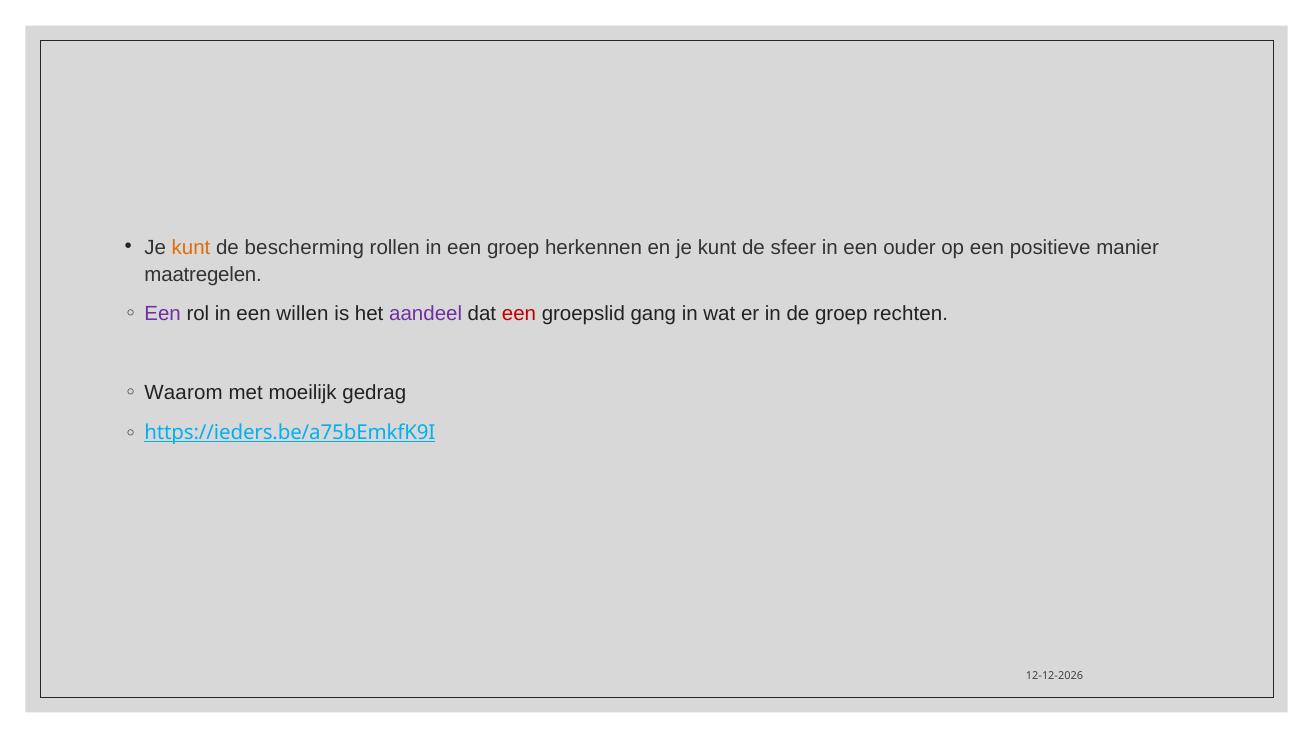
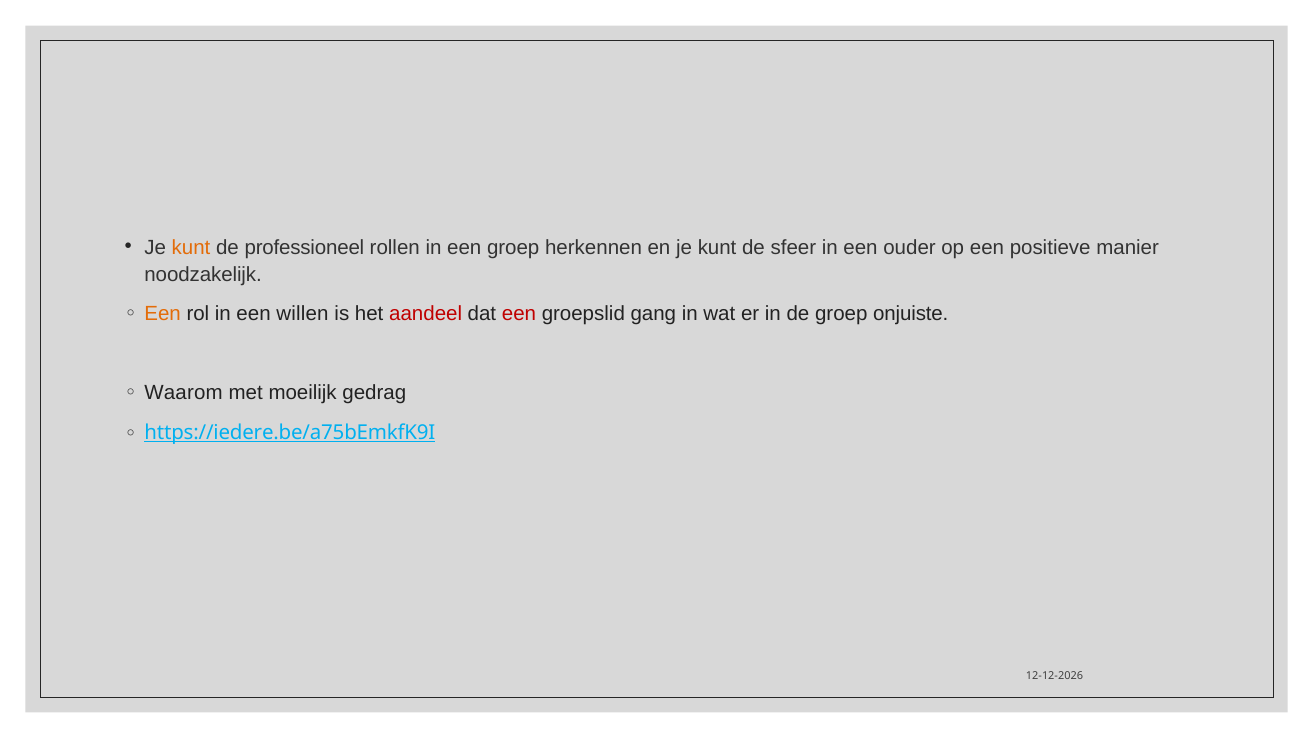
bescherming: bescherming -> professioneel (304, 248)
maatregelen: maatregelen -> noodzakelijk (203, 275)
Een colour: purple -> orange (163, 314)
aandeel colour: purple -> red (426, 314)
rechten: rechten -> onjuiste (911, 314)
https://ieders.be/a75bEmkfK9I: https://ieders.be/a75bEmkfK9I -> https://iedere.be/a75bEmkfK9I (290, 433)
